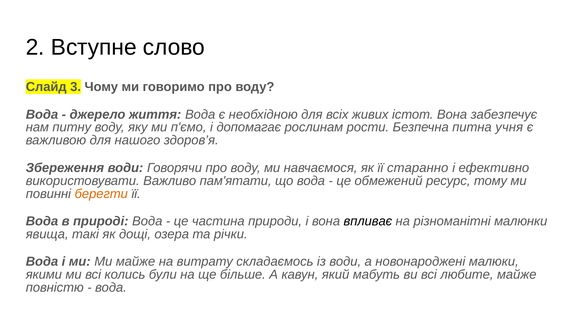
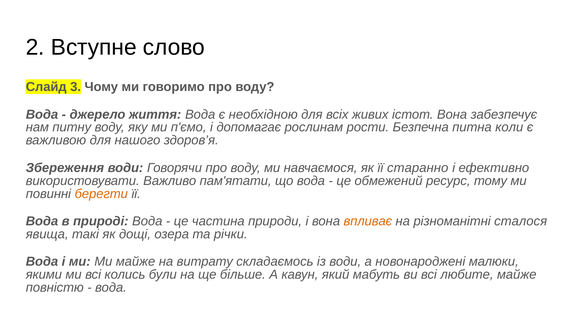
учня: учня -> коли (509, 127)
впливає colour: black -> orange (368, 221)
малюнки: малюнки -> сталося (521, 221)
